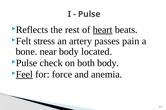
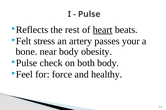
pain: pain -> your (131, 41)
located: located -> obesity (97, 52)
Feel underline: present -> none (24, 75)
anemia: anemia -> healthy (107, 75)
